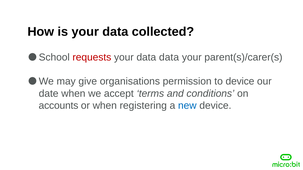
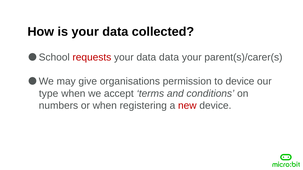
date: date -> type (49, 94)
accounts: accounts -> numbers (58, 106)
new colour: blue -> red (187, 106)
